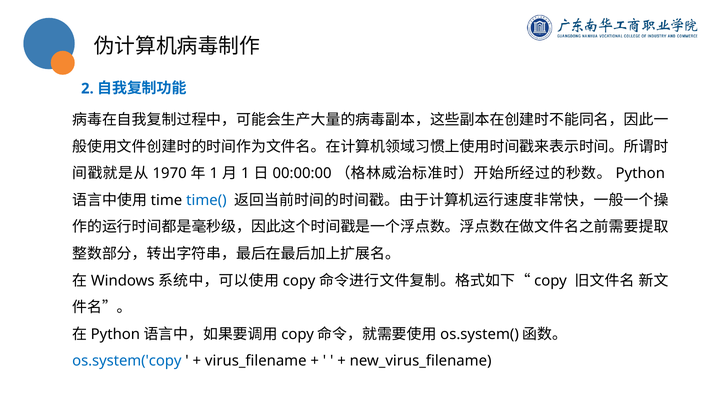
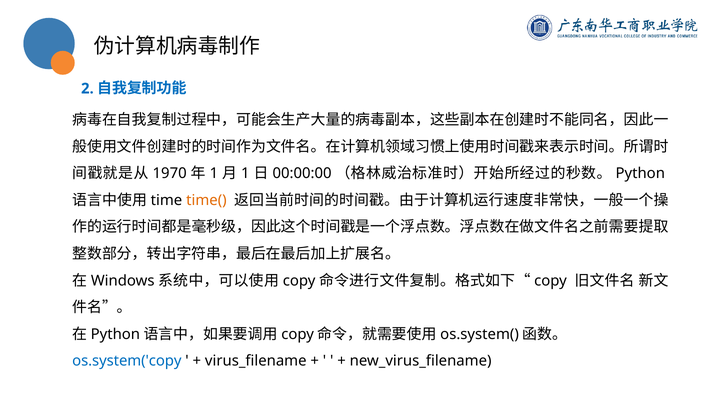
time( colour: blue -> orange (206, 200)
